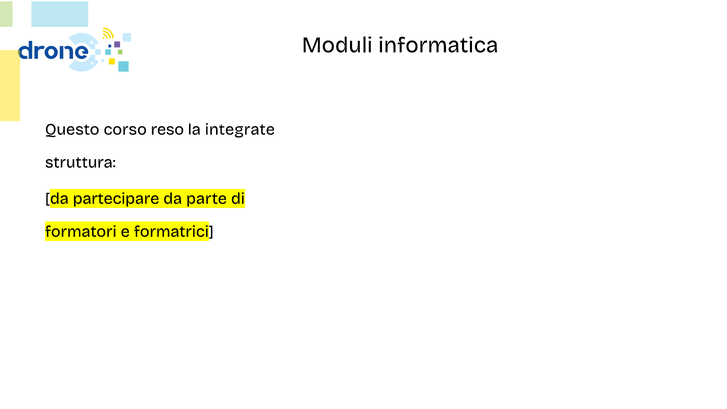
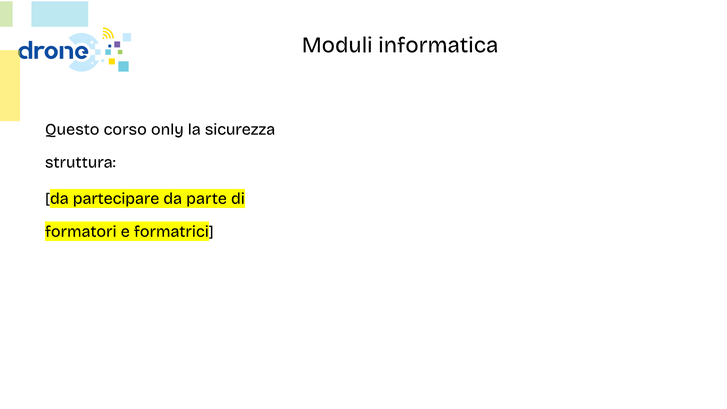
reso: reso -> only (167, 129)
integrate: integrate -> sicurezza (240, 129)
